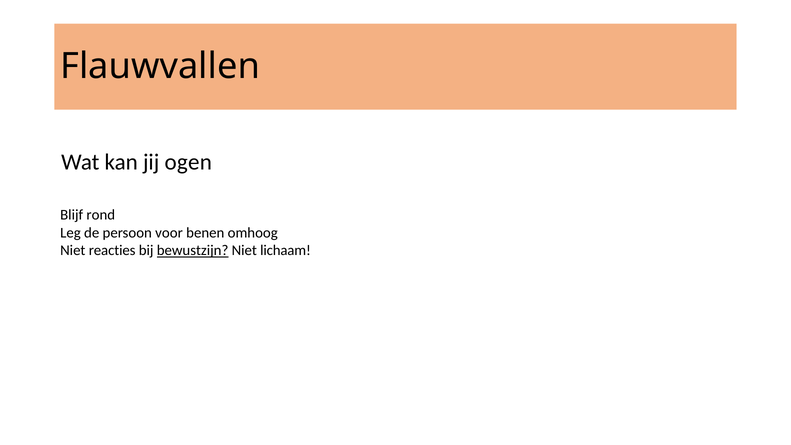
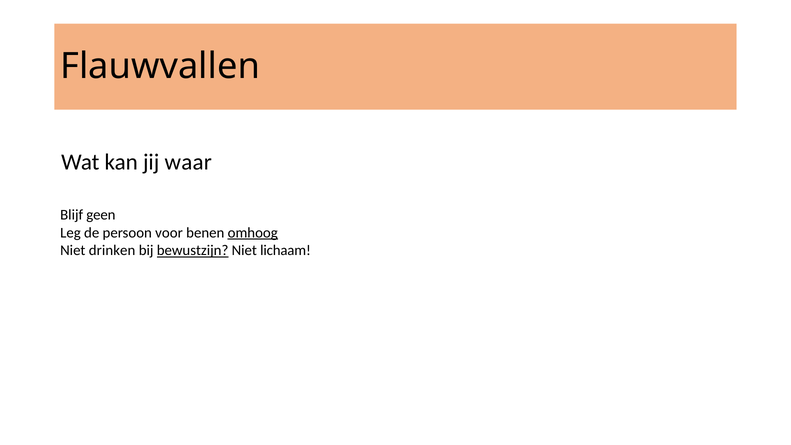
ogen: ogen -> waar (188, 162)
rond: rond -> geen (101, 215)
omhoog underline: none -> present (253, 233)
reacties: reacties -> drinken (112, 250)
